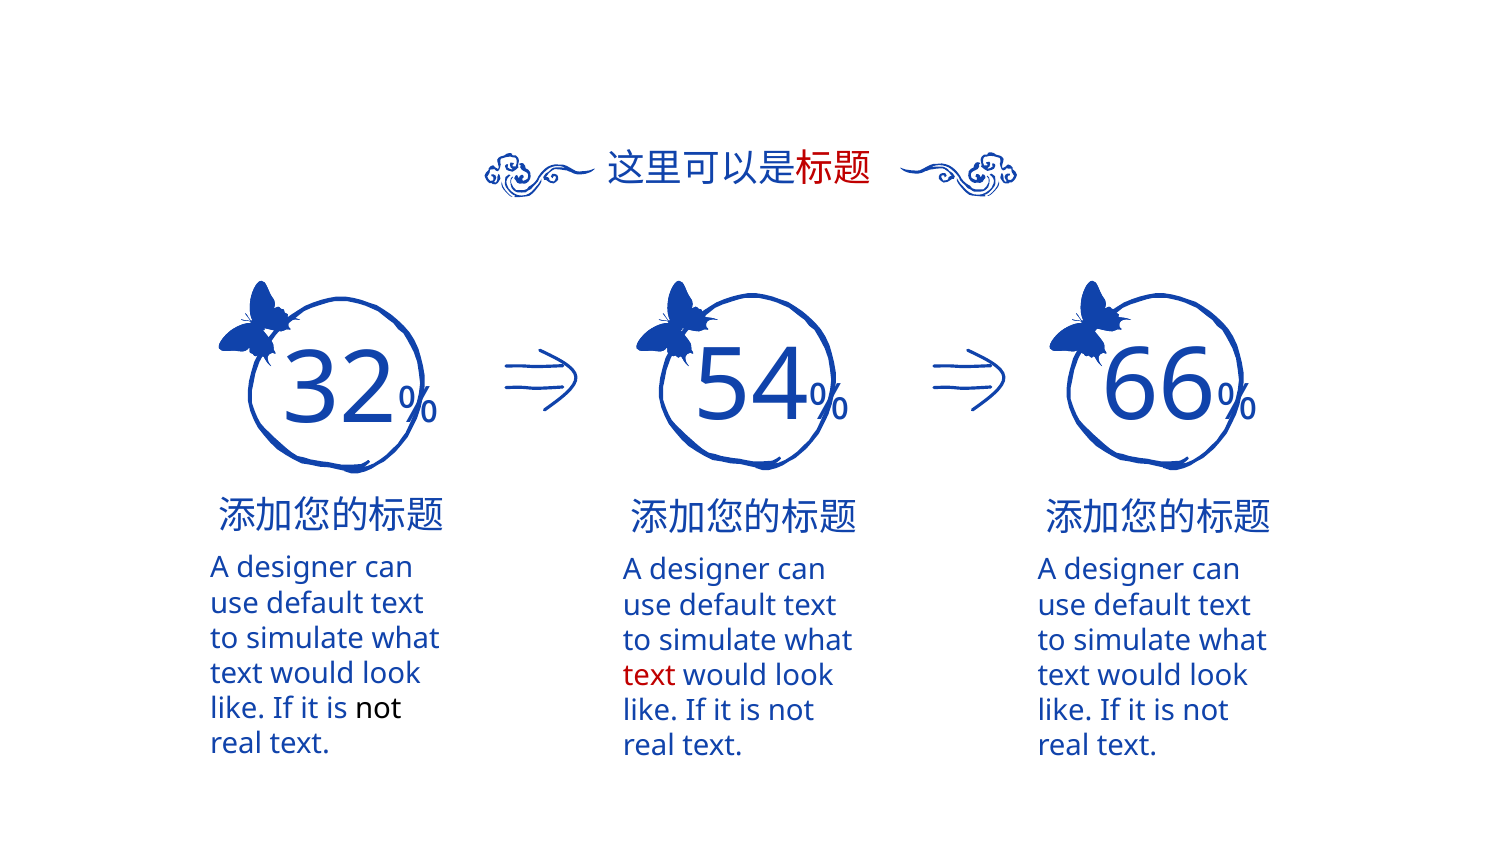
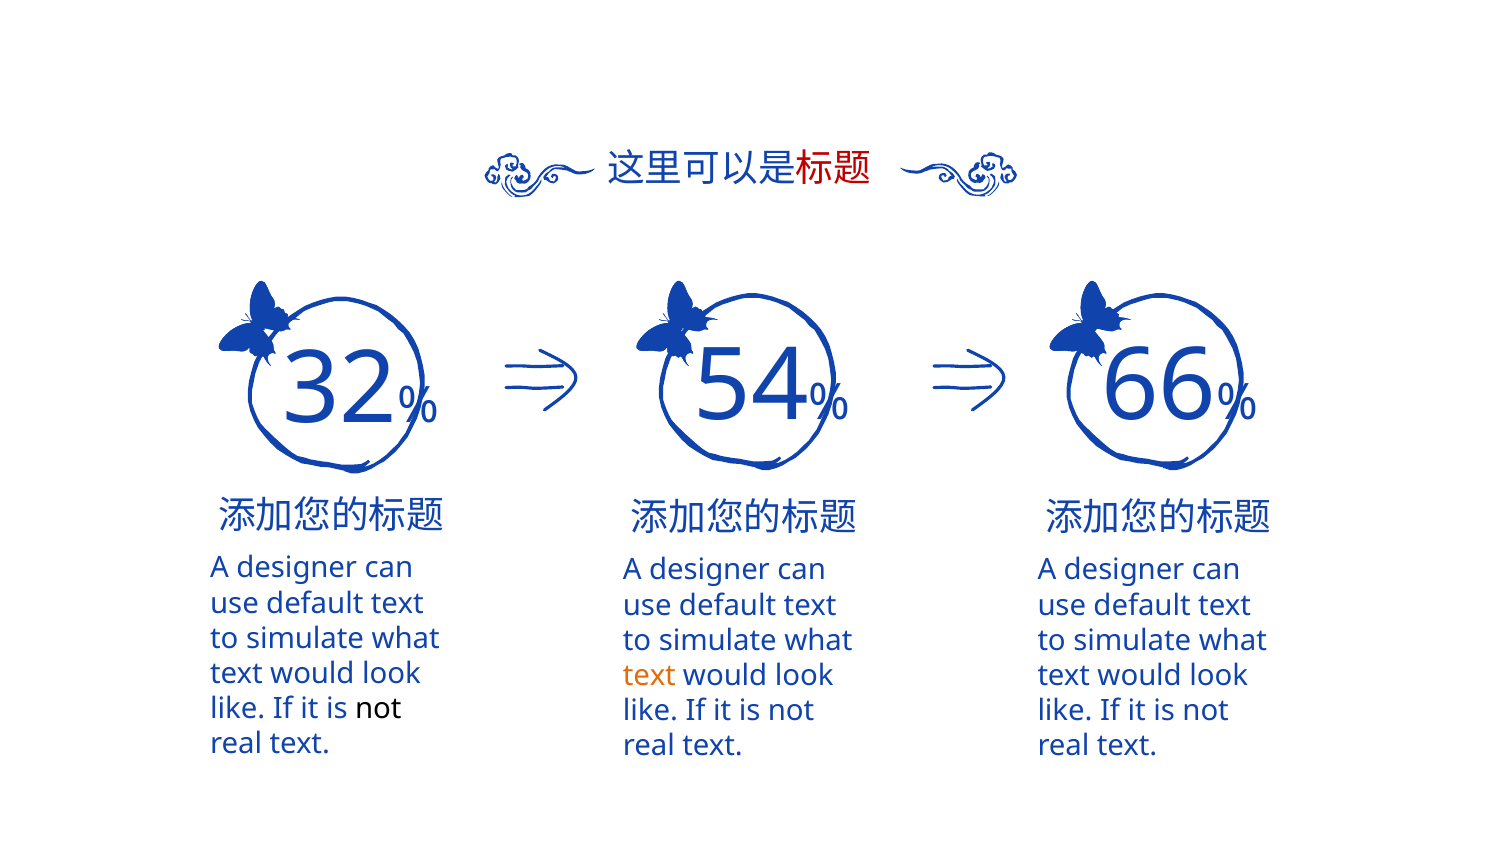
text colour: red -> orange (649, 676)
